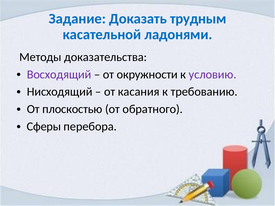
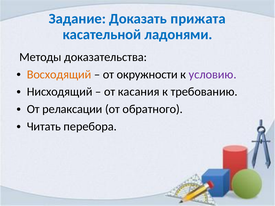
трудным: трудным -> прижата (198, 19)
Восходящий colour: purple -> orange (59, 74)
плоскостью: плоскостью -> релаксации (72, 109)
Сферы: Сферы -> Читать (44, 127)
